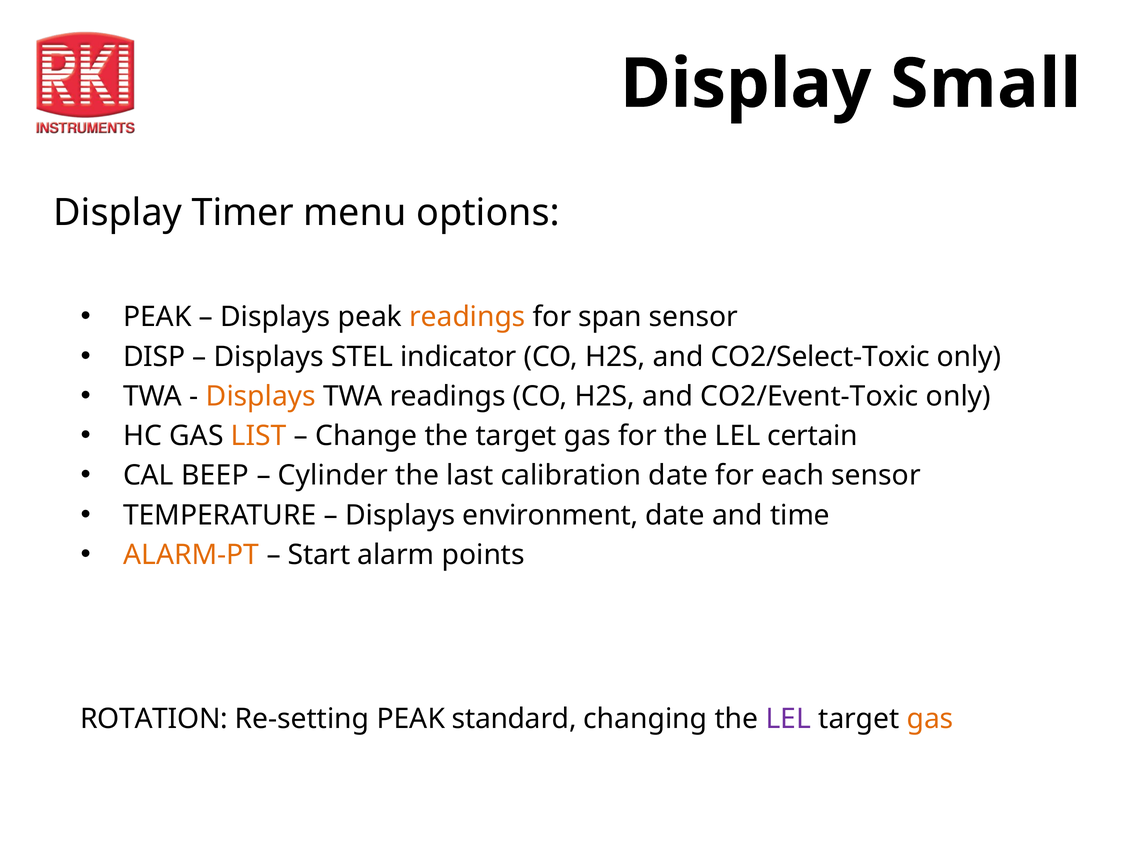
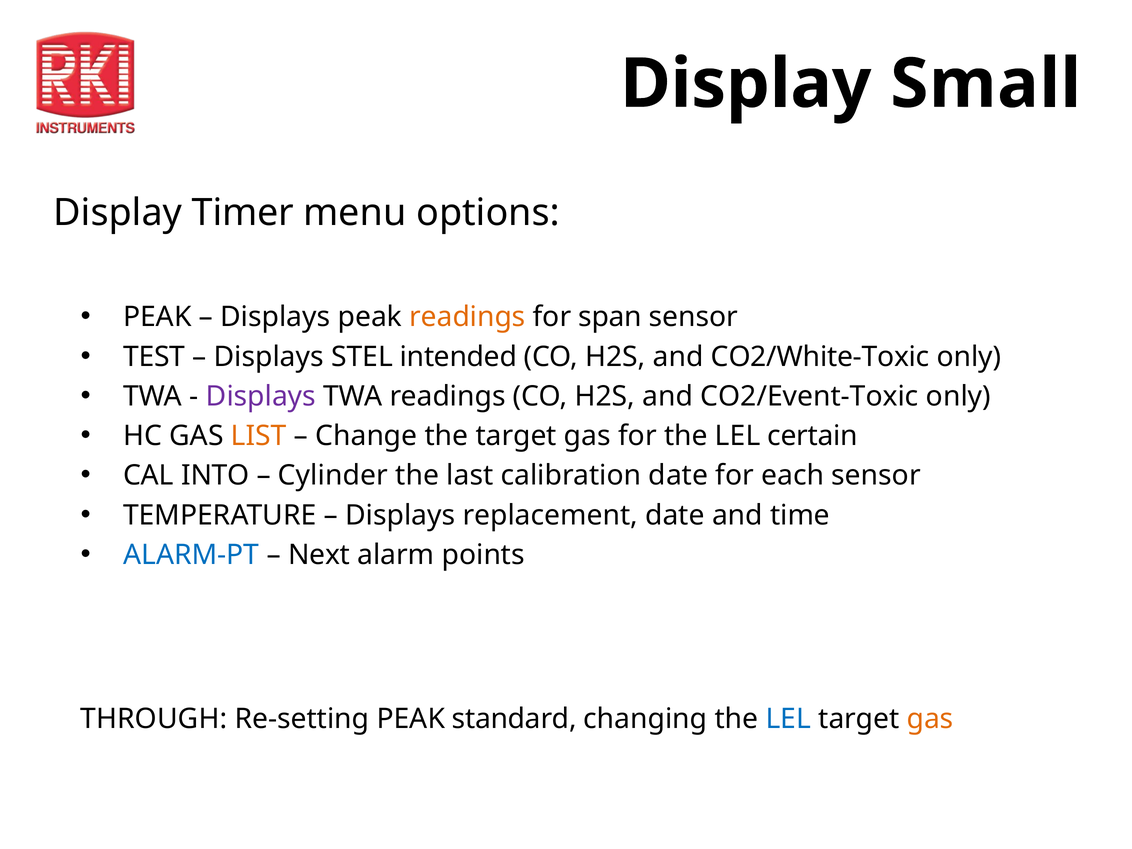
DISP: DISP -> TEST (154, 357)
indicator: indicator -> intended (458, 357)
CO2/Select-Toxic: CO2/Select-Toxic -> CO2/White-Toxic (820, 357)
Displays colour: orange -> purple (261, 396)
BEEP: BEEP -> INTO (215, 476)
environment: environment -> replacement (550, 515)
ALARM-PT colour: orange -> blue (191, 555)
Start: Start -> Next (319, 555)
ROTATION: ROTATION -> THROUGH (154, 719)
LEL colour: purple -> blue (788, 719)
